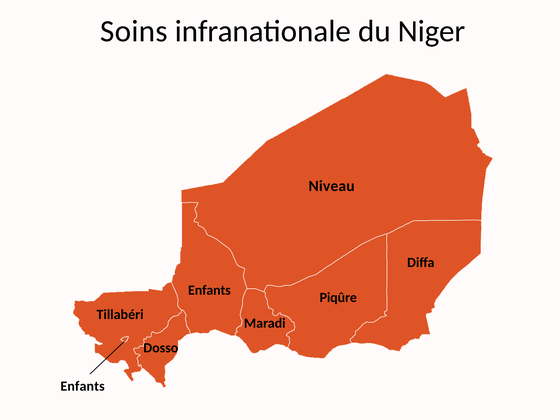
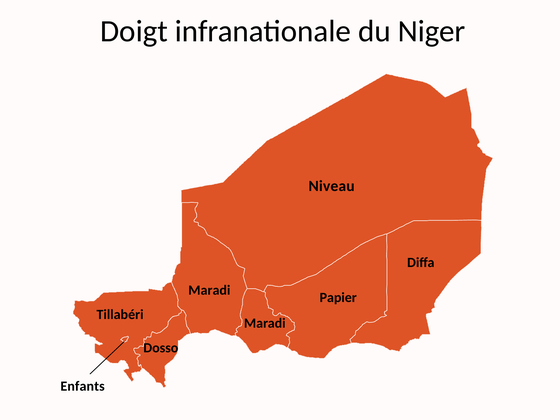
Soins: Soins -> Doigt (134, 31)
Enfants: Enfants -> Maradi (209, 290)
Piqûre: Piqûre -> Papier (338, 297)
